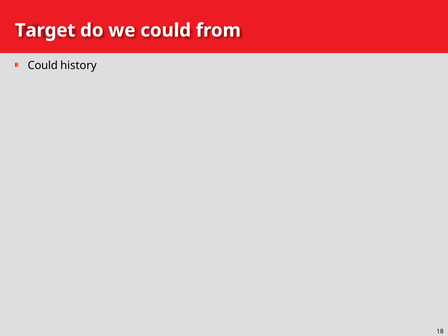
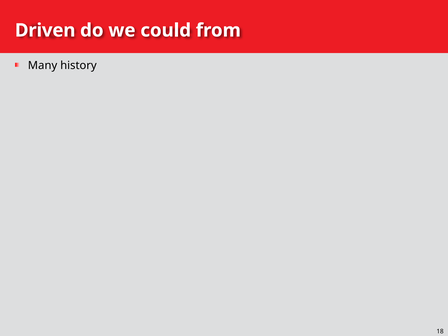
Target: Target -> Driven (45, 30)
Could: Could -> Many (43, 66)
